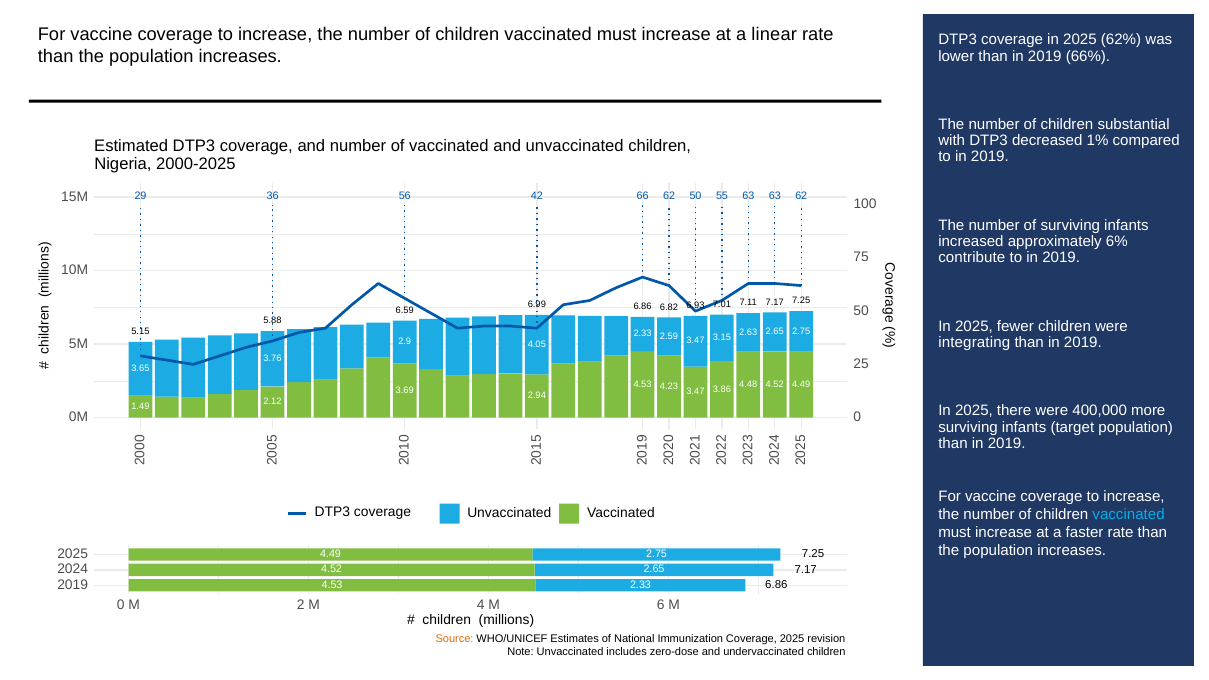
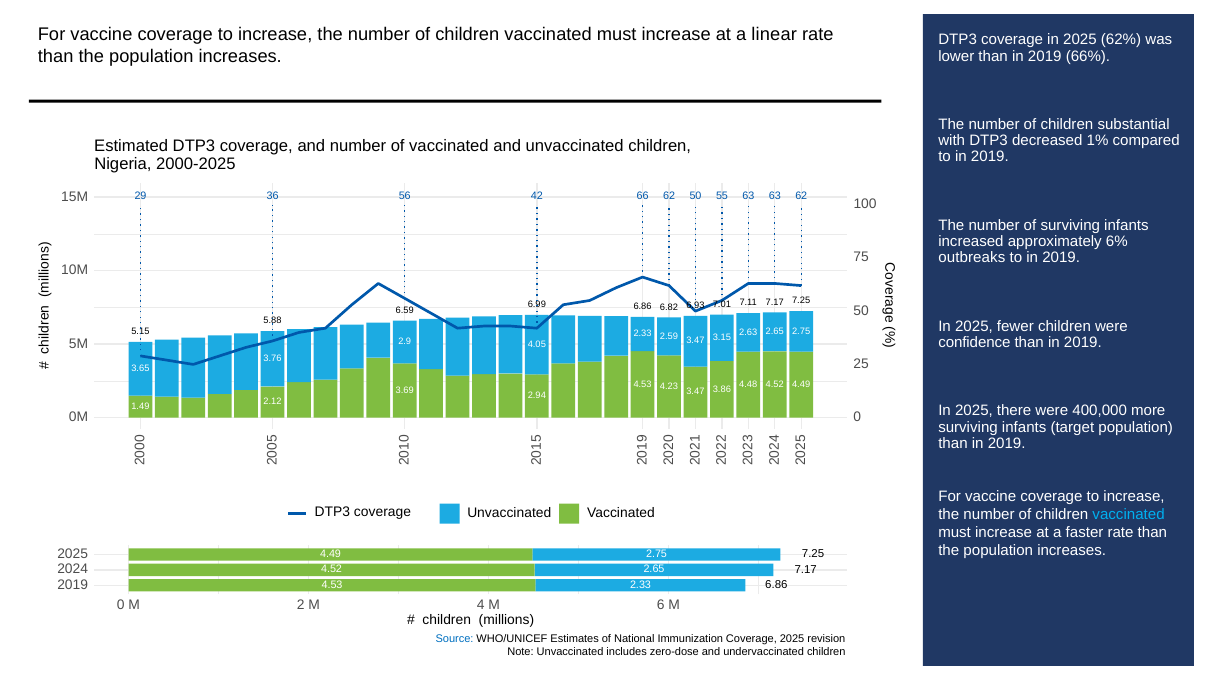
contribute: contribute -> outbreaks (972, 258)
integrating: integrating -> confidence (974, 343)
Source colour: orange -> blue (455, 639)
